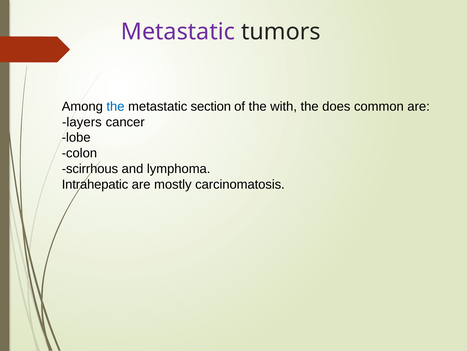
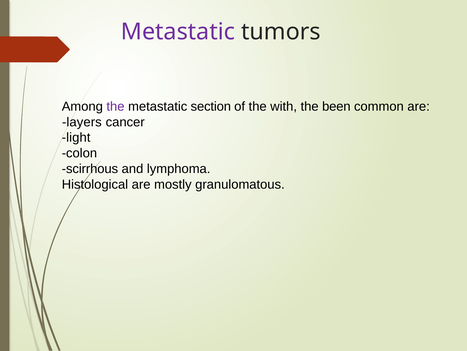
the colour: blue -> purple (115, 106)
does: does -> been (336, 106)
lobe: lobe -> light (76, 137)
Intrahepatic: Intrahepatic -> Histological (95, 184)
carcinomatosis: carcinomatosis -> granulomatous (240, 184)
